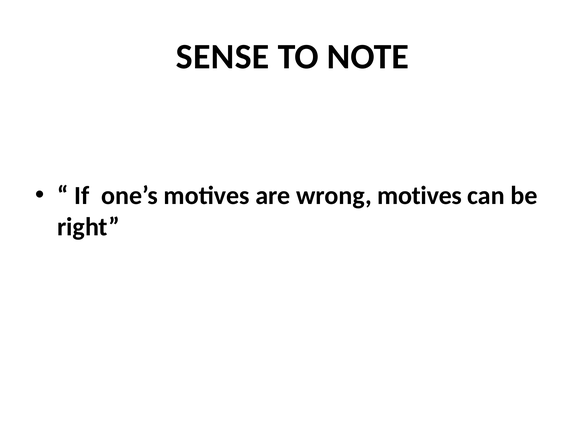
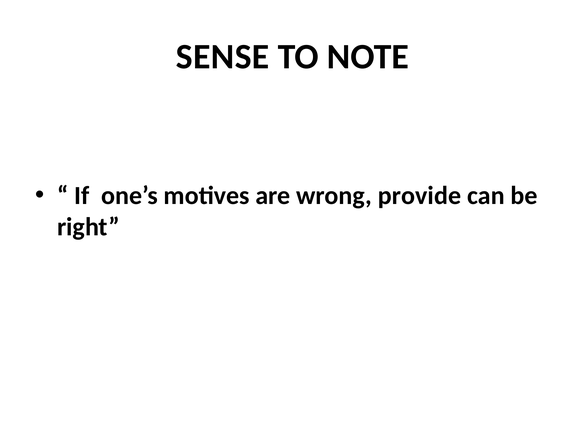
wrong motives: motives -> provide (419, 196)
